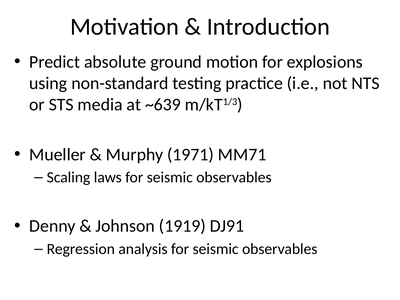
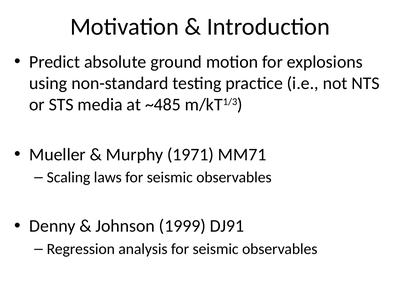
~639: ~639 -> ~485 (163, 105)
1919: 1919 -> 1999 (182, 226)
